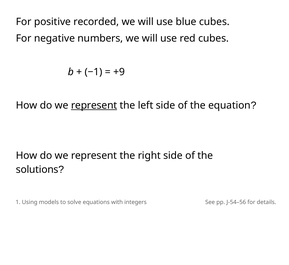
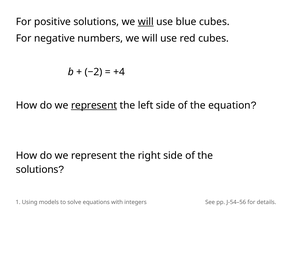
positive recorded: recorded -> solutions (96, 22)
will underline: none -> present (146, 22)
−1: −1 -> −2 (94, 72)
+9: +9 -> +4 (119, 72)
